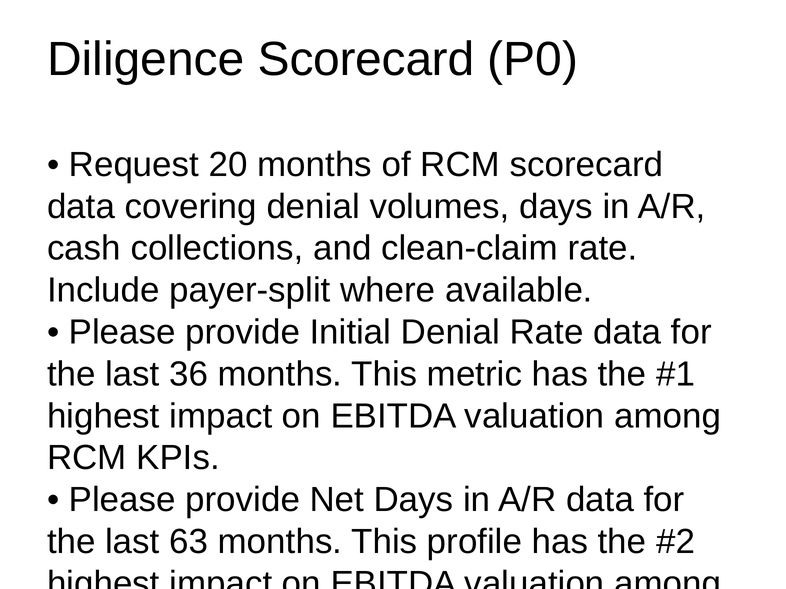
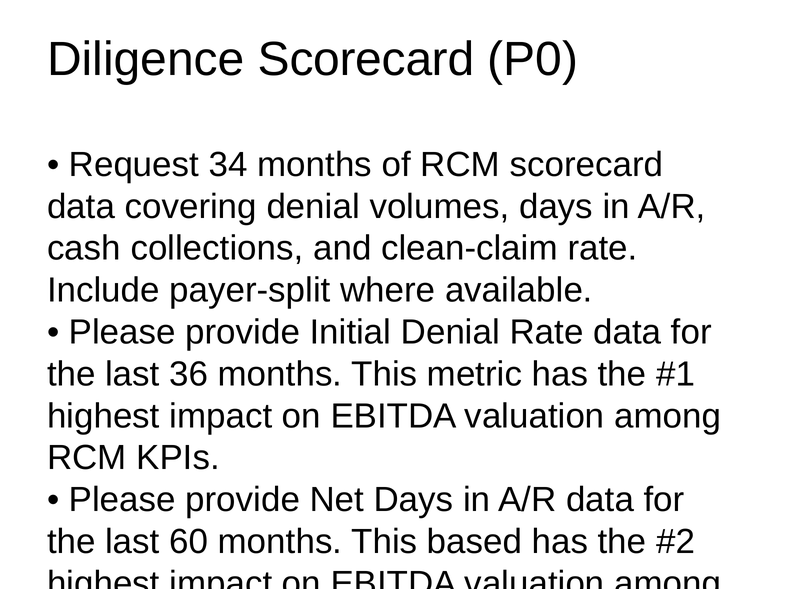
20: 20 -> 34 (228, 165)
63: 63 -> 60 (189, 542)
profile: profile -> based (475, 542)
